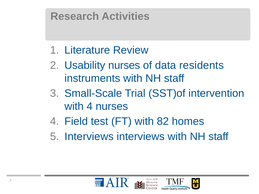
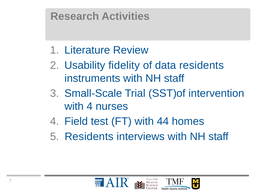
Usability nurses: nurses -> fidelity (124, 65)
82: 82 -> 44 (163, 122)
Interviews: Interviews -> Residents (89, 137)
